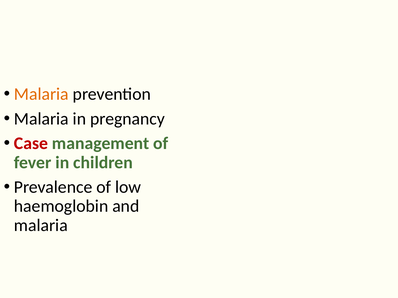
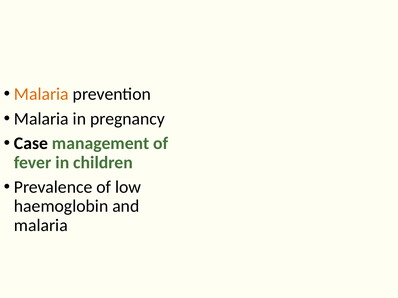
Case colour: red -> black (31, 144)
